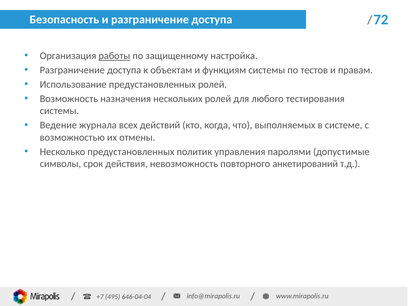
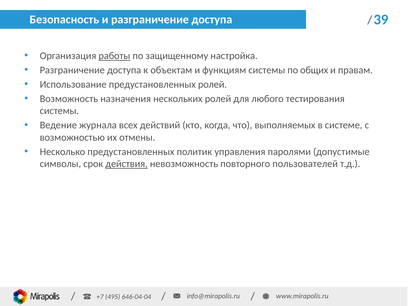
72: 72 -> 39 (381, 20)
тестов: тестов -> общих (314, 70)
действия underline: none -> present (127, 164)
анкетирований: анкетирований -> пользователей (305, 164)
